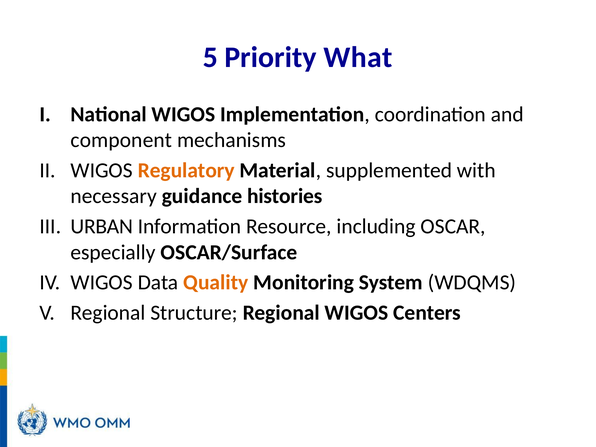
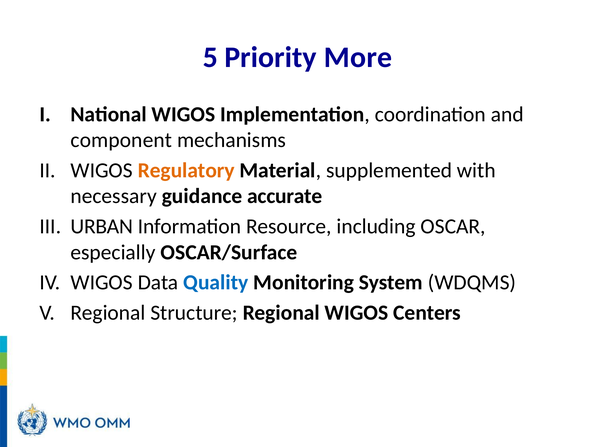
What: What -> More (358, 57)
histories: histories -> accurate (285, 196)
Quality colour: orange -> blue (216, 282)
